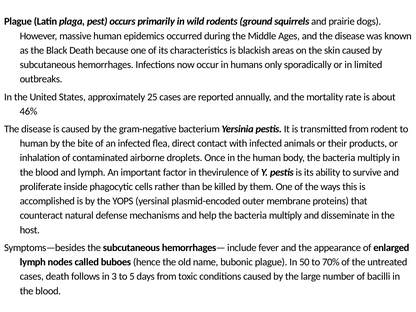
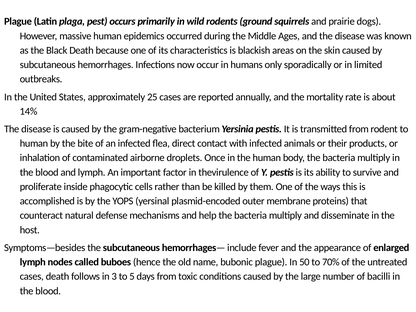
46%: 46% -> 14% (28, 111)
